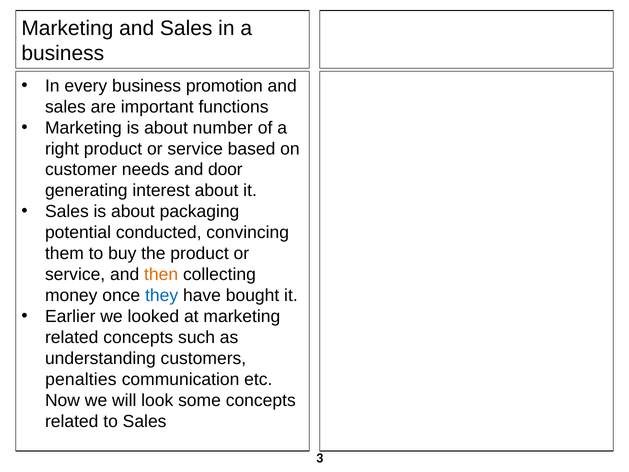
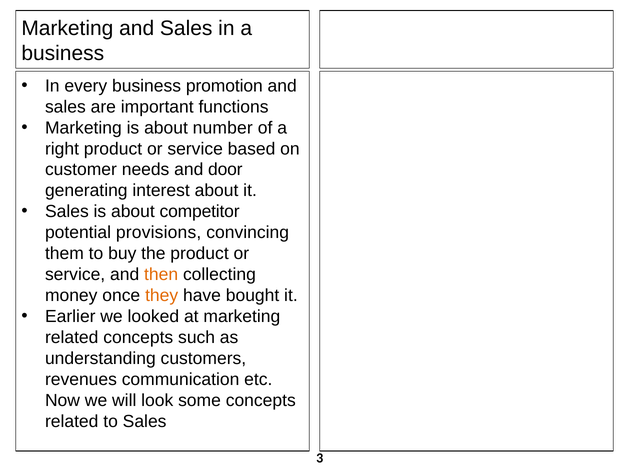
packaging: packaging -> competitor (200, 212)
conducted: conducted -> provisions (159, 233)
they colour: blue -> orange (162, 295)
penalties: penalties -> revenues (81, 379)
